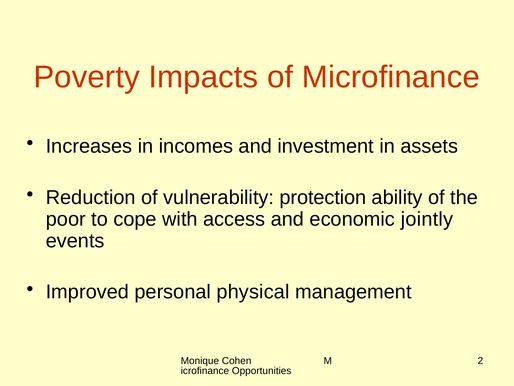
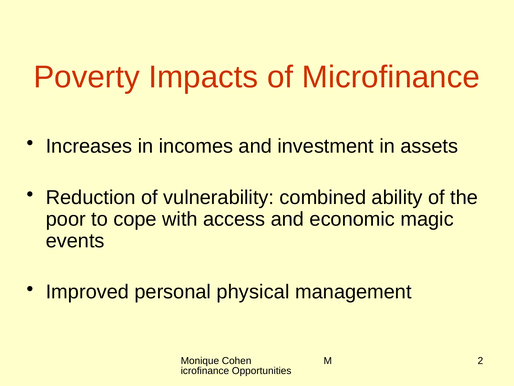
protection: protection -> combined (323, 197)
jointly: jointly -> magic (427, 219)
